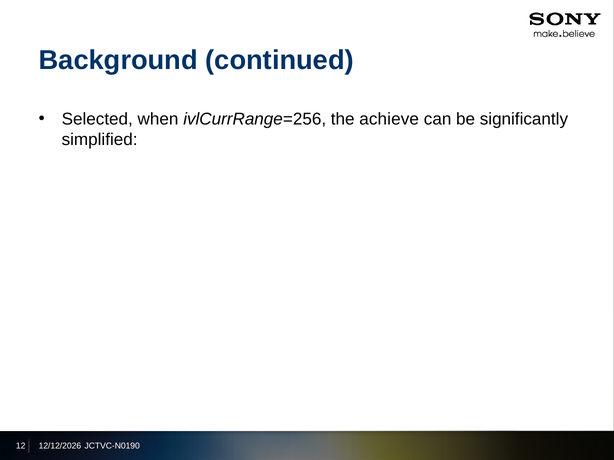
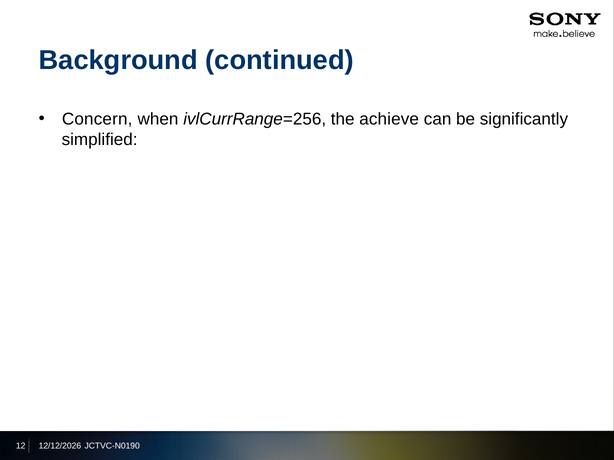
Selected: Selected -> Concern (97, 119)
